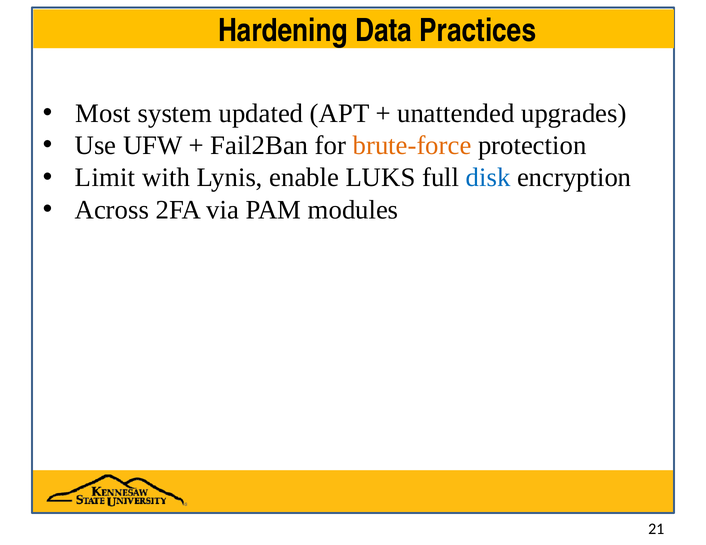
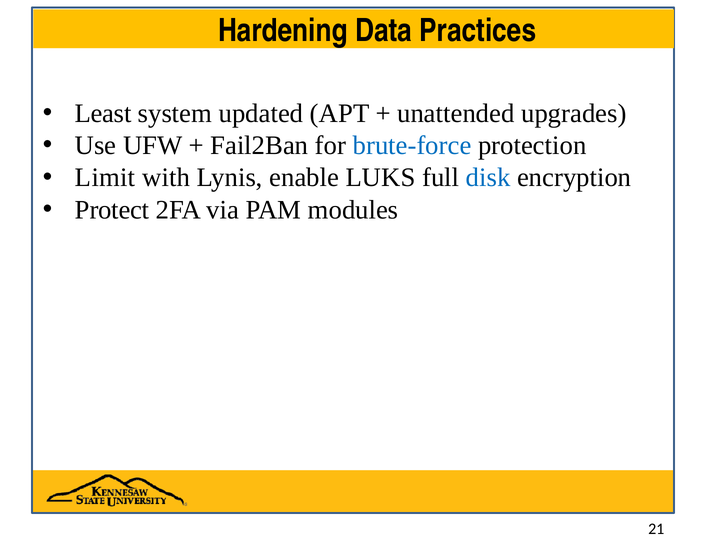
Most: Most -> Least (103, 114)
brute-force colour: orange -> blue (412, 146)
Across: Across -> Protect (112, 210)
